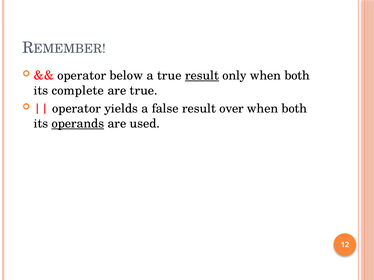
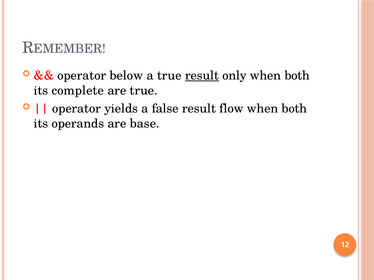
over: over -> flow (231, 109)
operands underline: present -> none (78, 124)
used: used -> base (145, 124)
